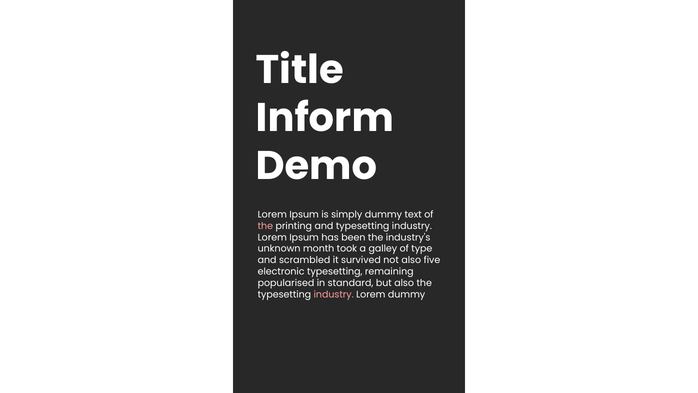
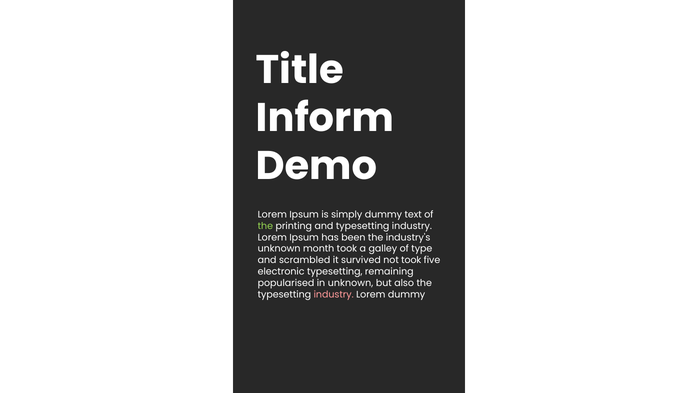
the colour: pink -> light green (265, 226)
not also: also -> took (411, 260)
in standard: standard -> unknown (350, 283)
